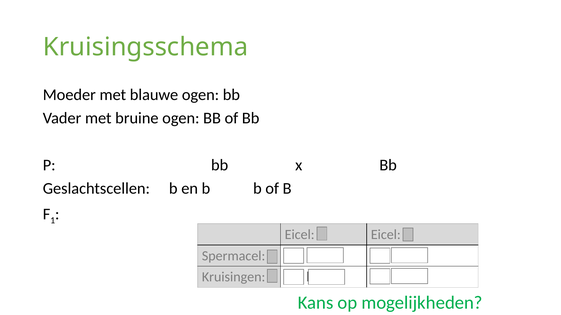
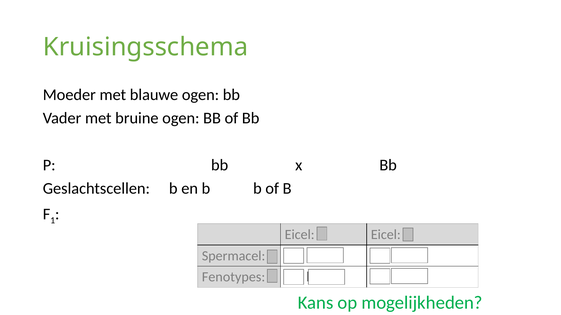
Kruisingen: Kruisingen -> Fenotypes (234, 278)
